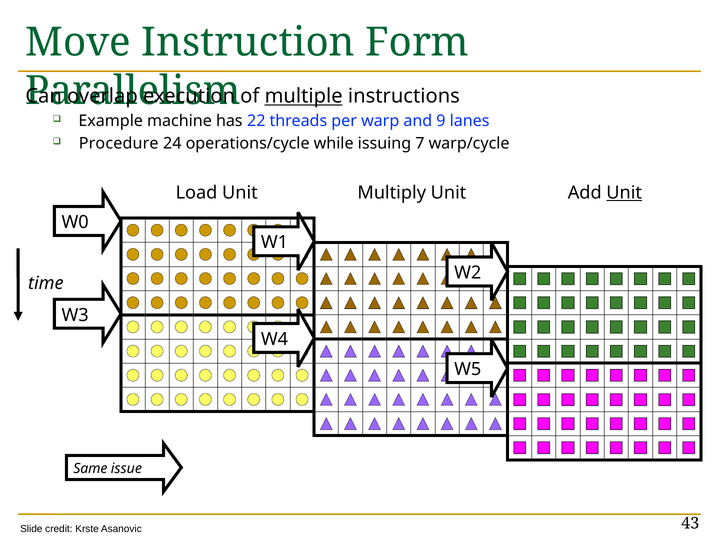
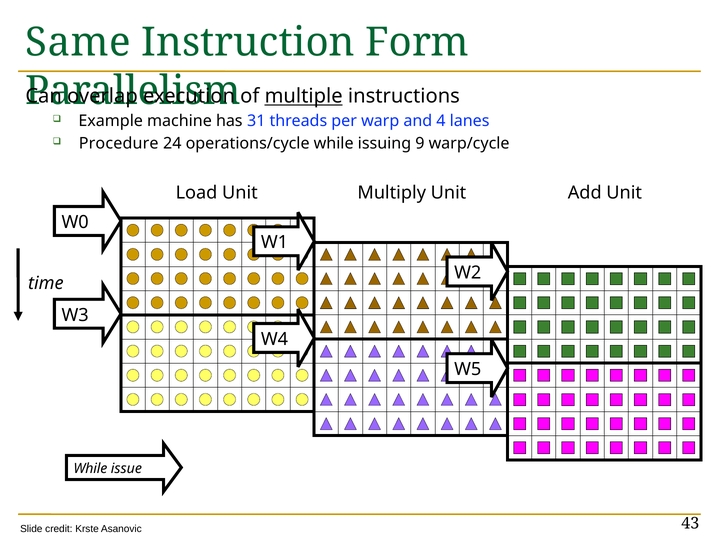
Move: Move -> Same (78, 43)
22: 22 -> 31 (256, 121)
9: 9 -> 4 (441, 121)
7: 7 -> 9 (420, 143)
Unit underline: present -> none (624, 193)
Same: Same -> While (90, 468)
